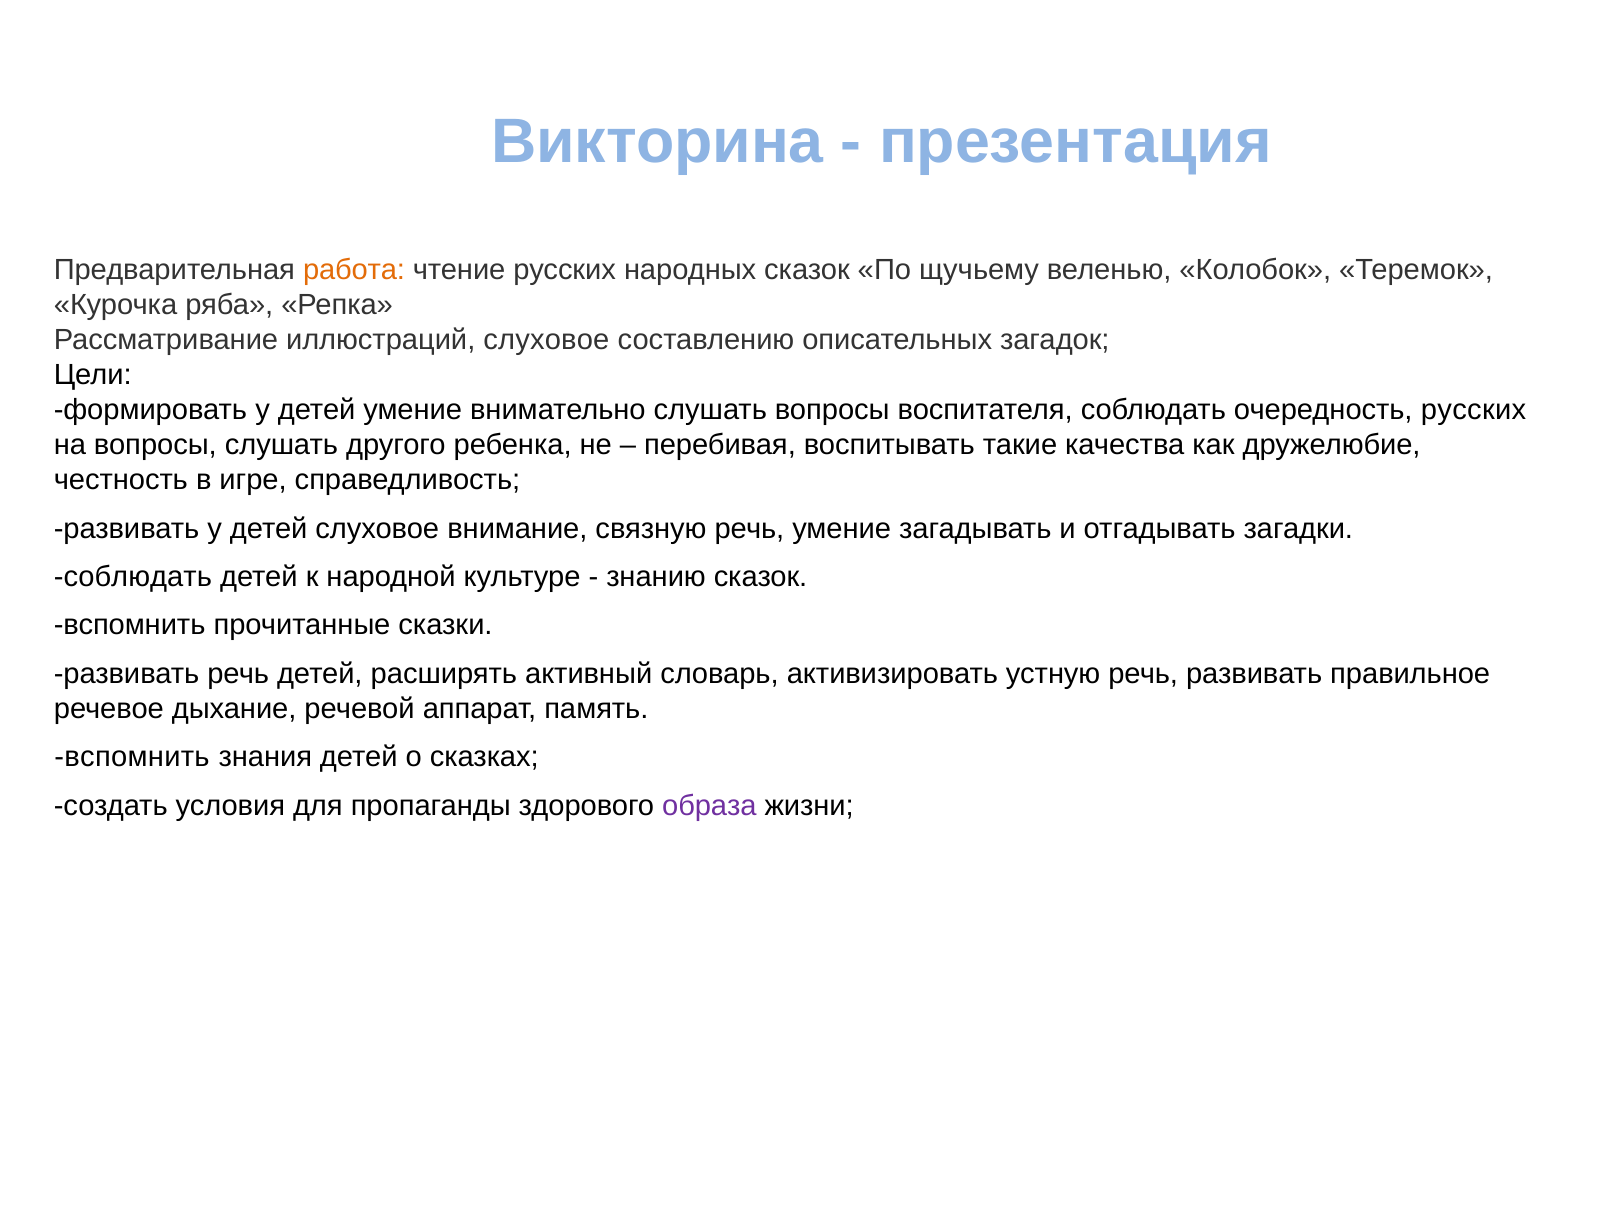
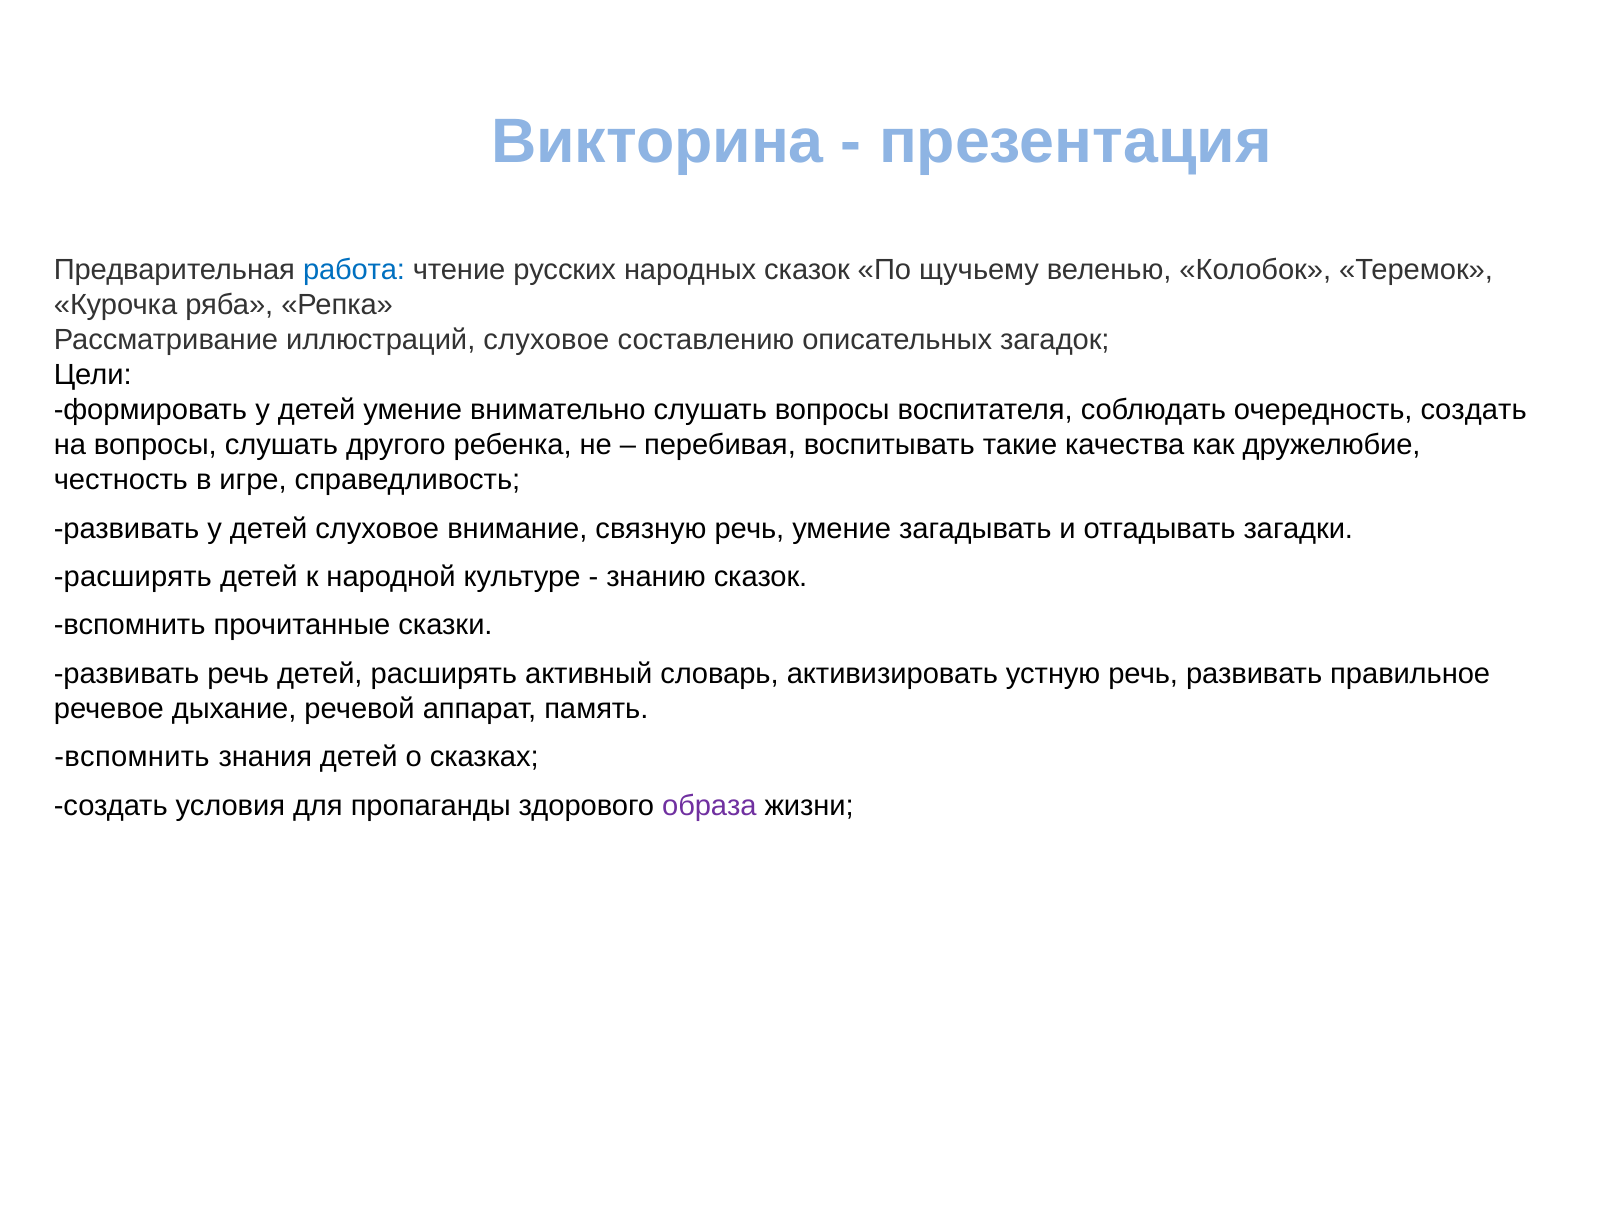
работа colour: orange -> blue (354, 270)
очередность русских: русских -> создать (1474, 410)
соблюдать: соблюдать -> расширять (133, 577)
